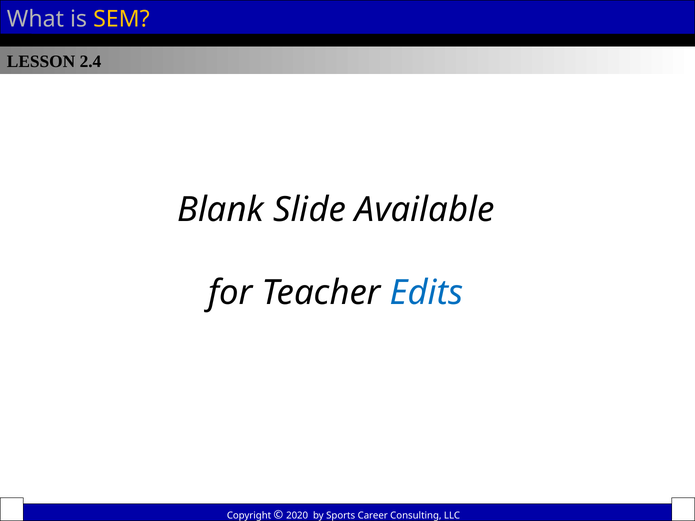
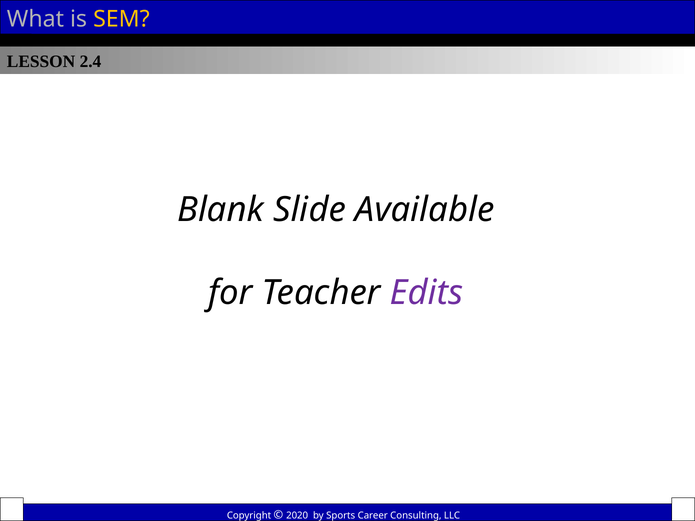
Edits colour: blue -> purple (426, 293)
